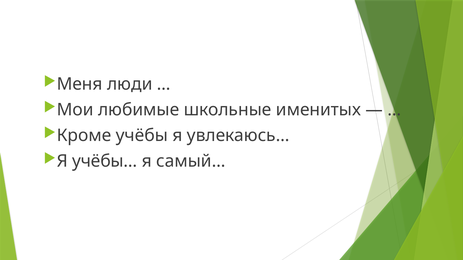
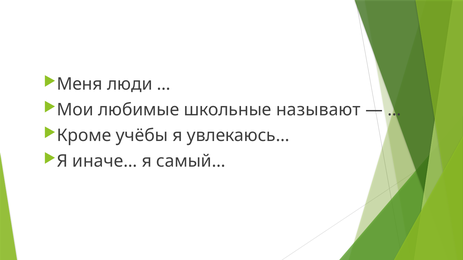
именитых: именитых -> называют (318, 110)
учёбы…: учёбы… -> иначе… (105, 161)
